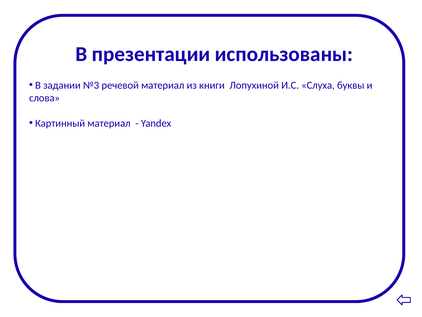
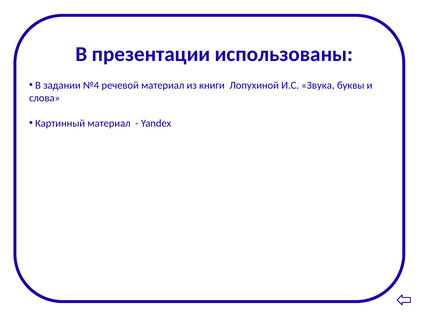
№3: №3 -> №4 (91, 85)
Слуха: Слуха -> Звука (318, 85)
